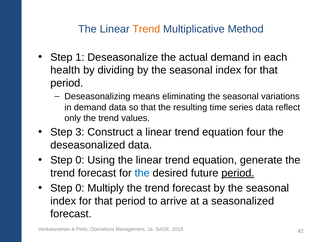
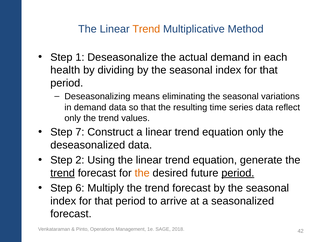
3: 3 -> 7 (80, 132)
equation four: four -> only (256, 132)
0: 0 -> 2 (80, 160)
trend underline: none -> present (63, 173)
the colour: blue -> orange (142, 173)
0: 0 -> 6 (80, 188)
